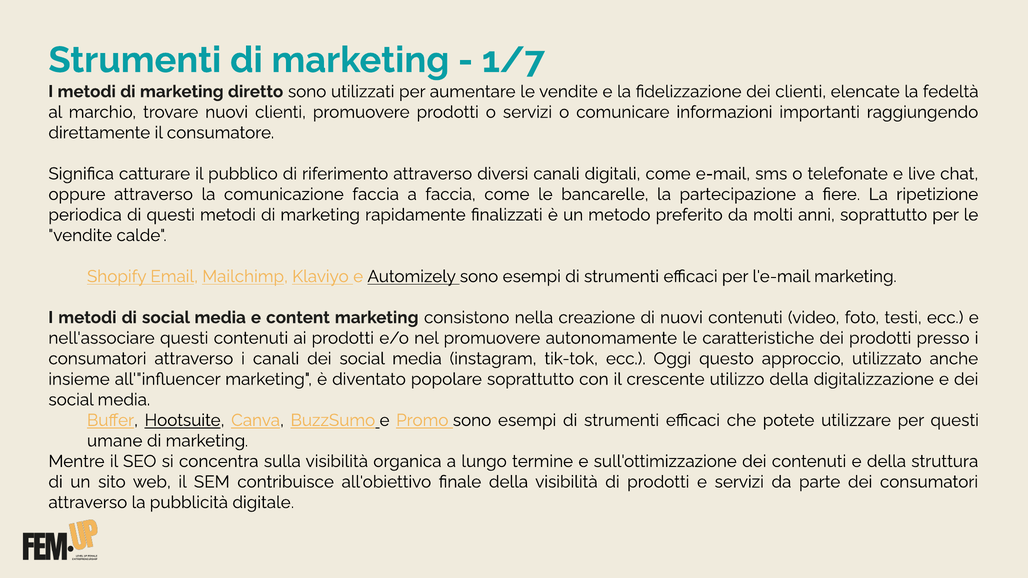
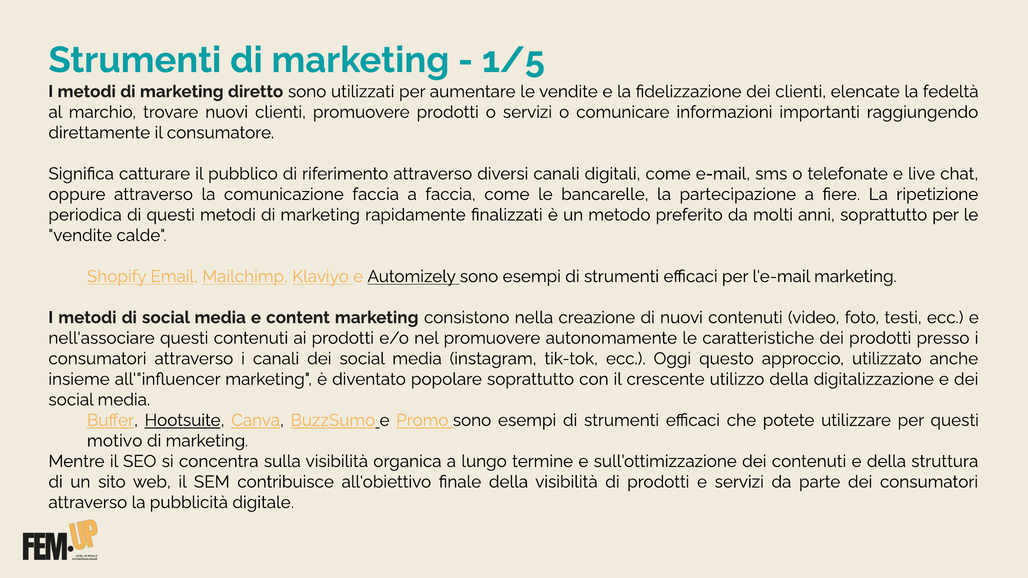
1/7: 1/7 -> 1/5 (513, 60)
umane: umane -> motivo (115, 441)
